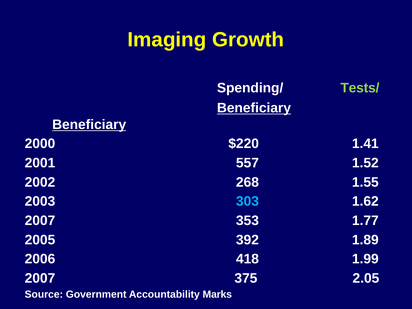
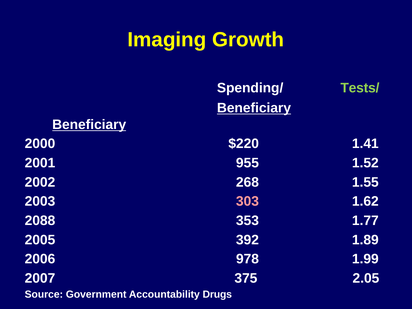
557: 557 -> 955 (247, 163)
303 colour: light blue -> pink (247, 201)
2007: 2007 -> 2088 (40, 221)
418: 418 -> 978 (247, 259)
Marks: Marks -> Drugs (217, 295)
